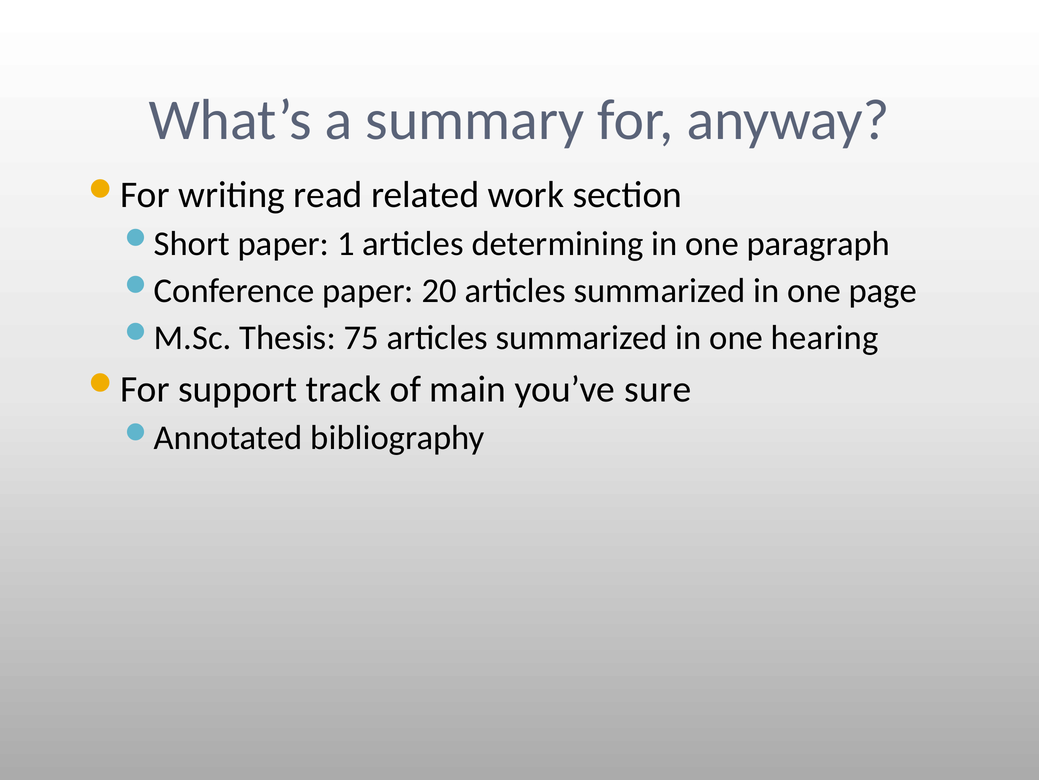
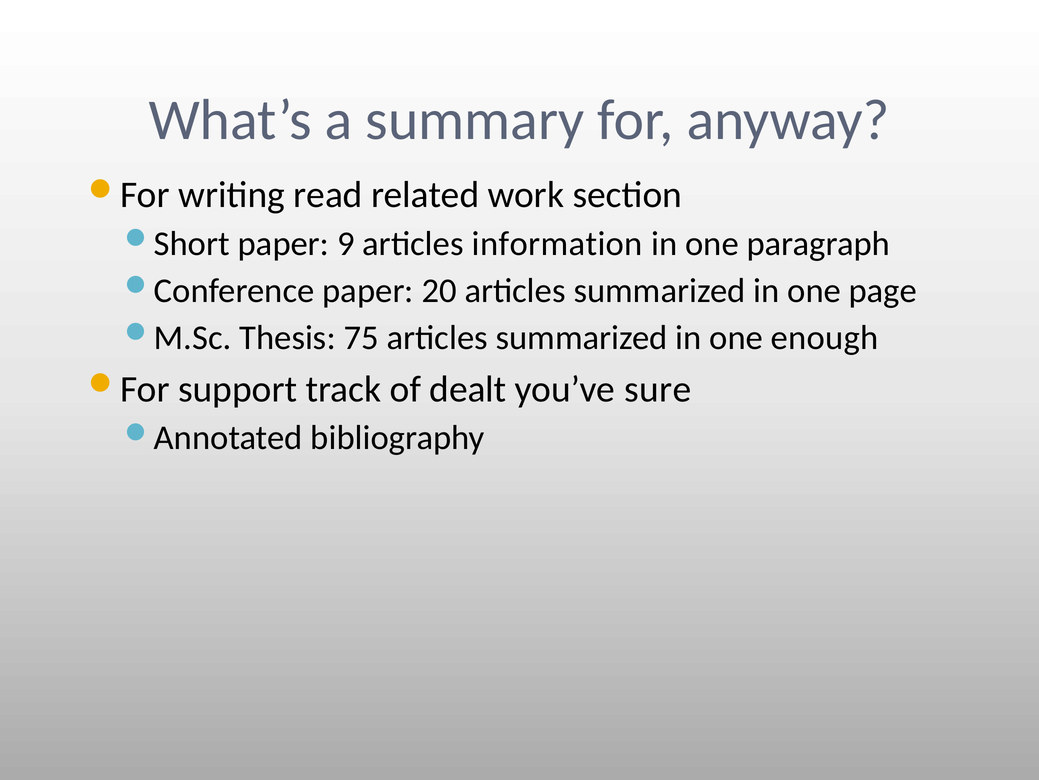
1: 1 -> 9 (346, 243)
determining: determining -> information (557, 243)
hearing: hearing -> enough (825, 337)
main: main -> dealt (468, 389)
